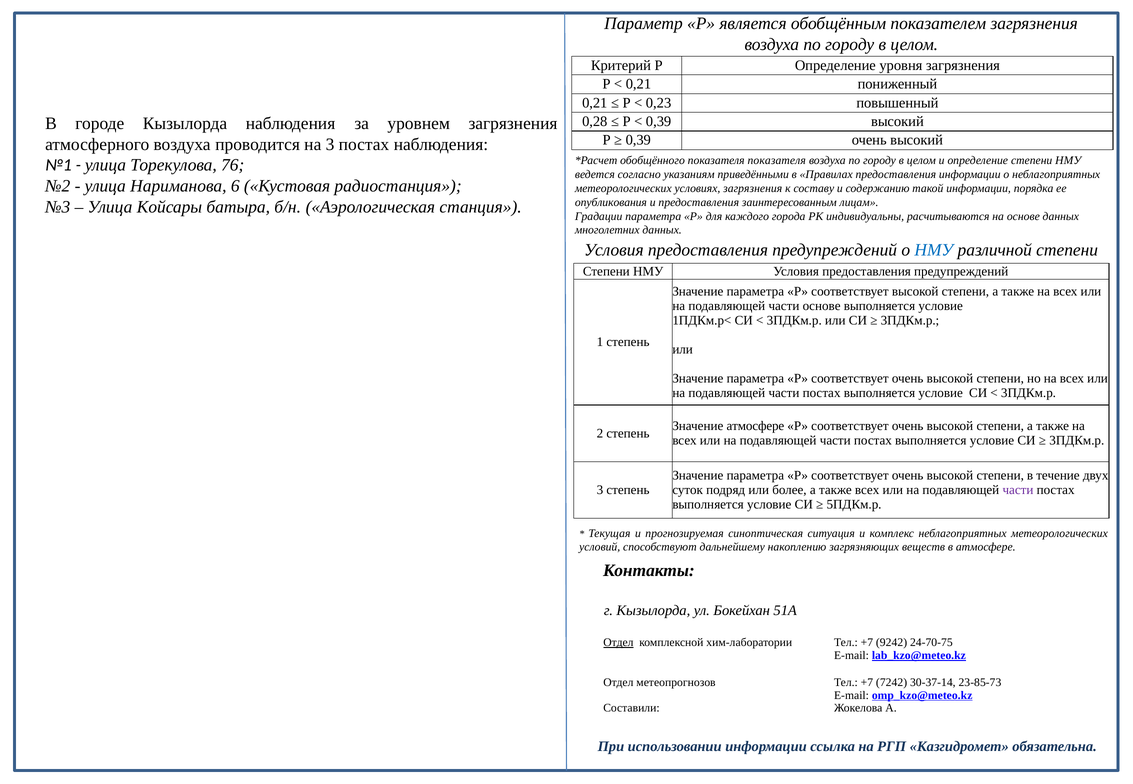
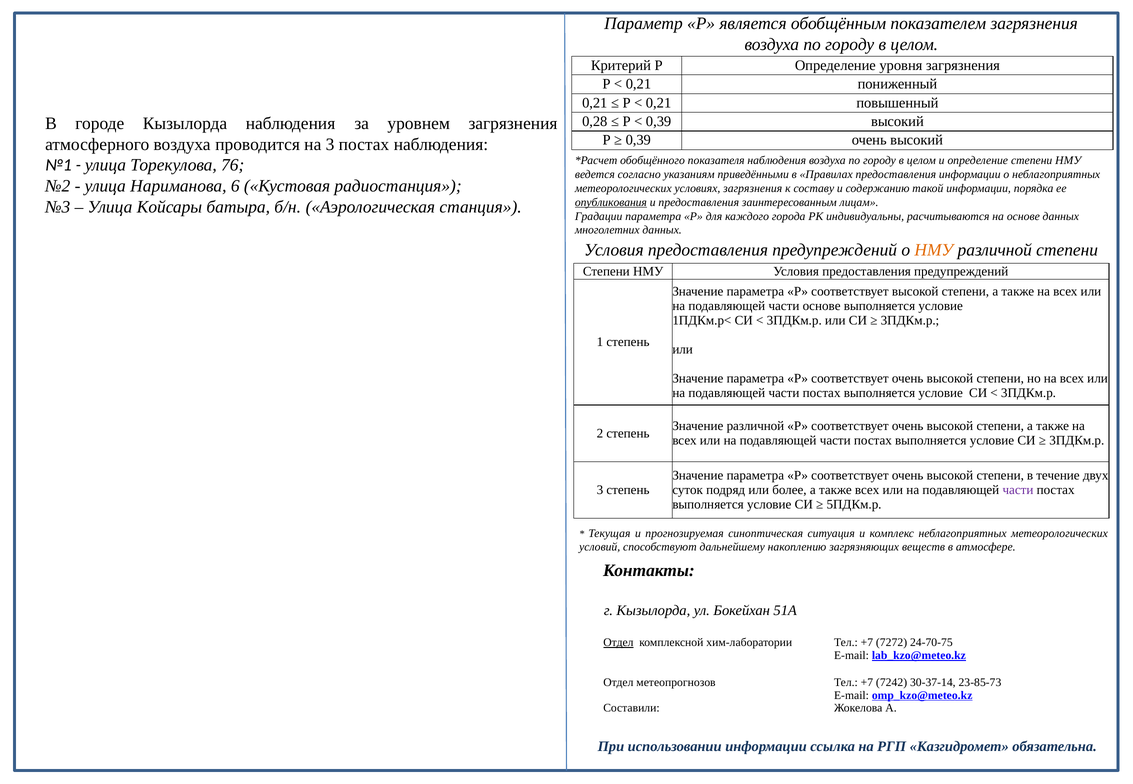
0,23: 0,23 -> 0,21 (659, 103)
показателя показателя: показателя -> наблюдения (777, 161)
опубликования underline: none -> present (611, 202)
НМУ colour: blue -> orange (934, 250)
Значение атмосфере: атмосфере -> различной (755, 426)
9242: 9242 -> 7272 (892, 643)
